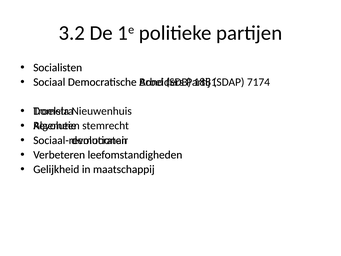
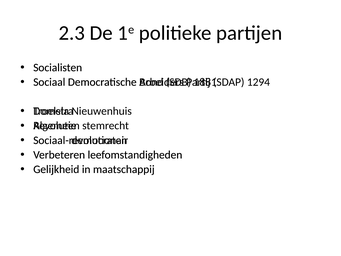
3.2: 3.2 -> 2.3 (72, 33)
7174: 7174 -> 1294 (258, 82)
